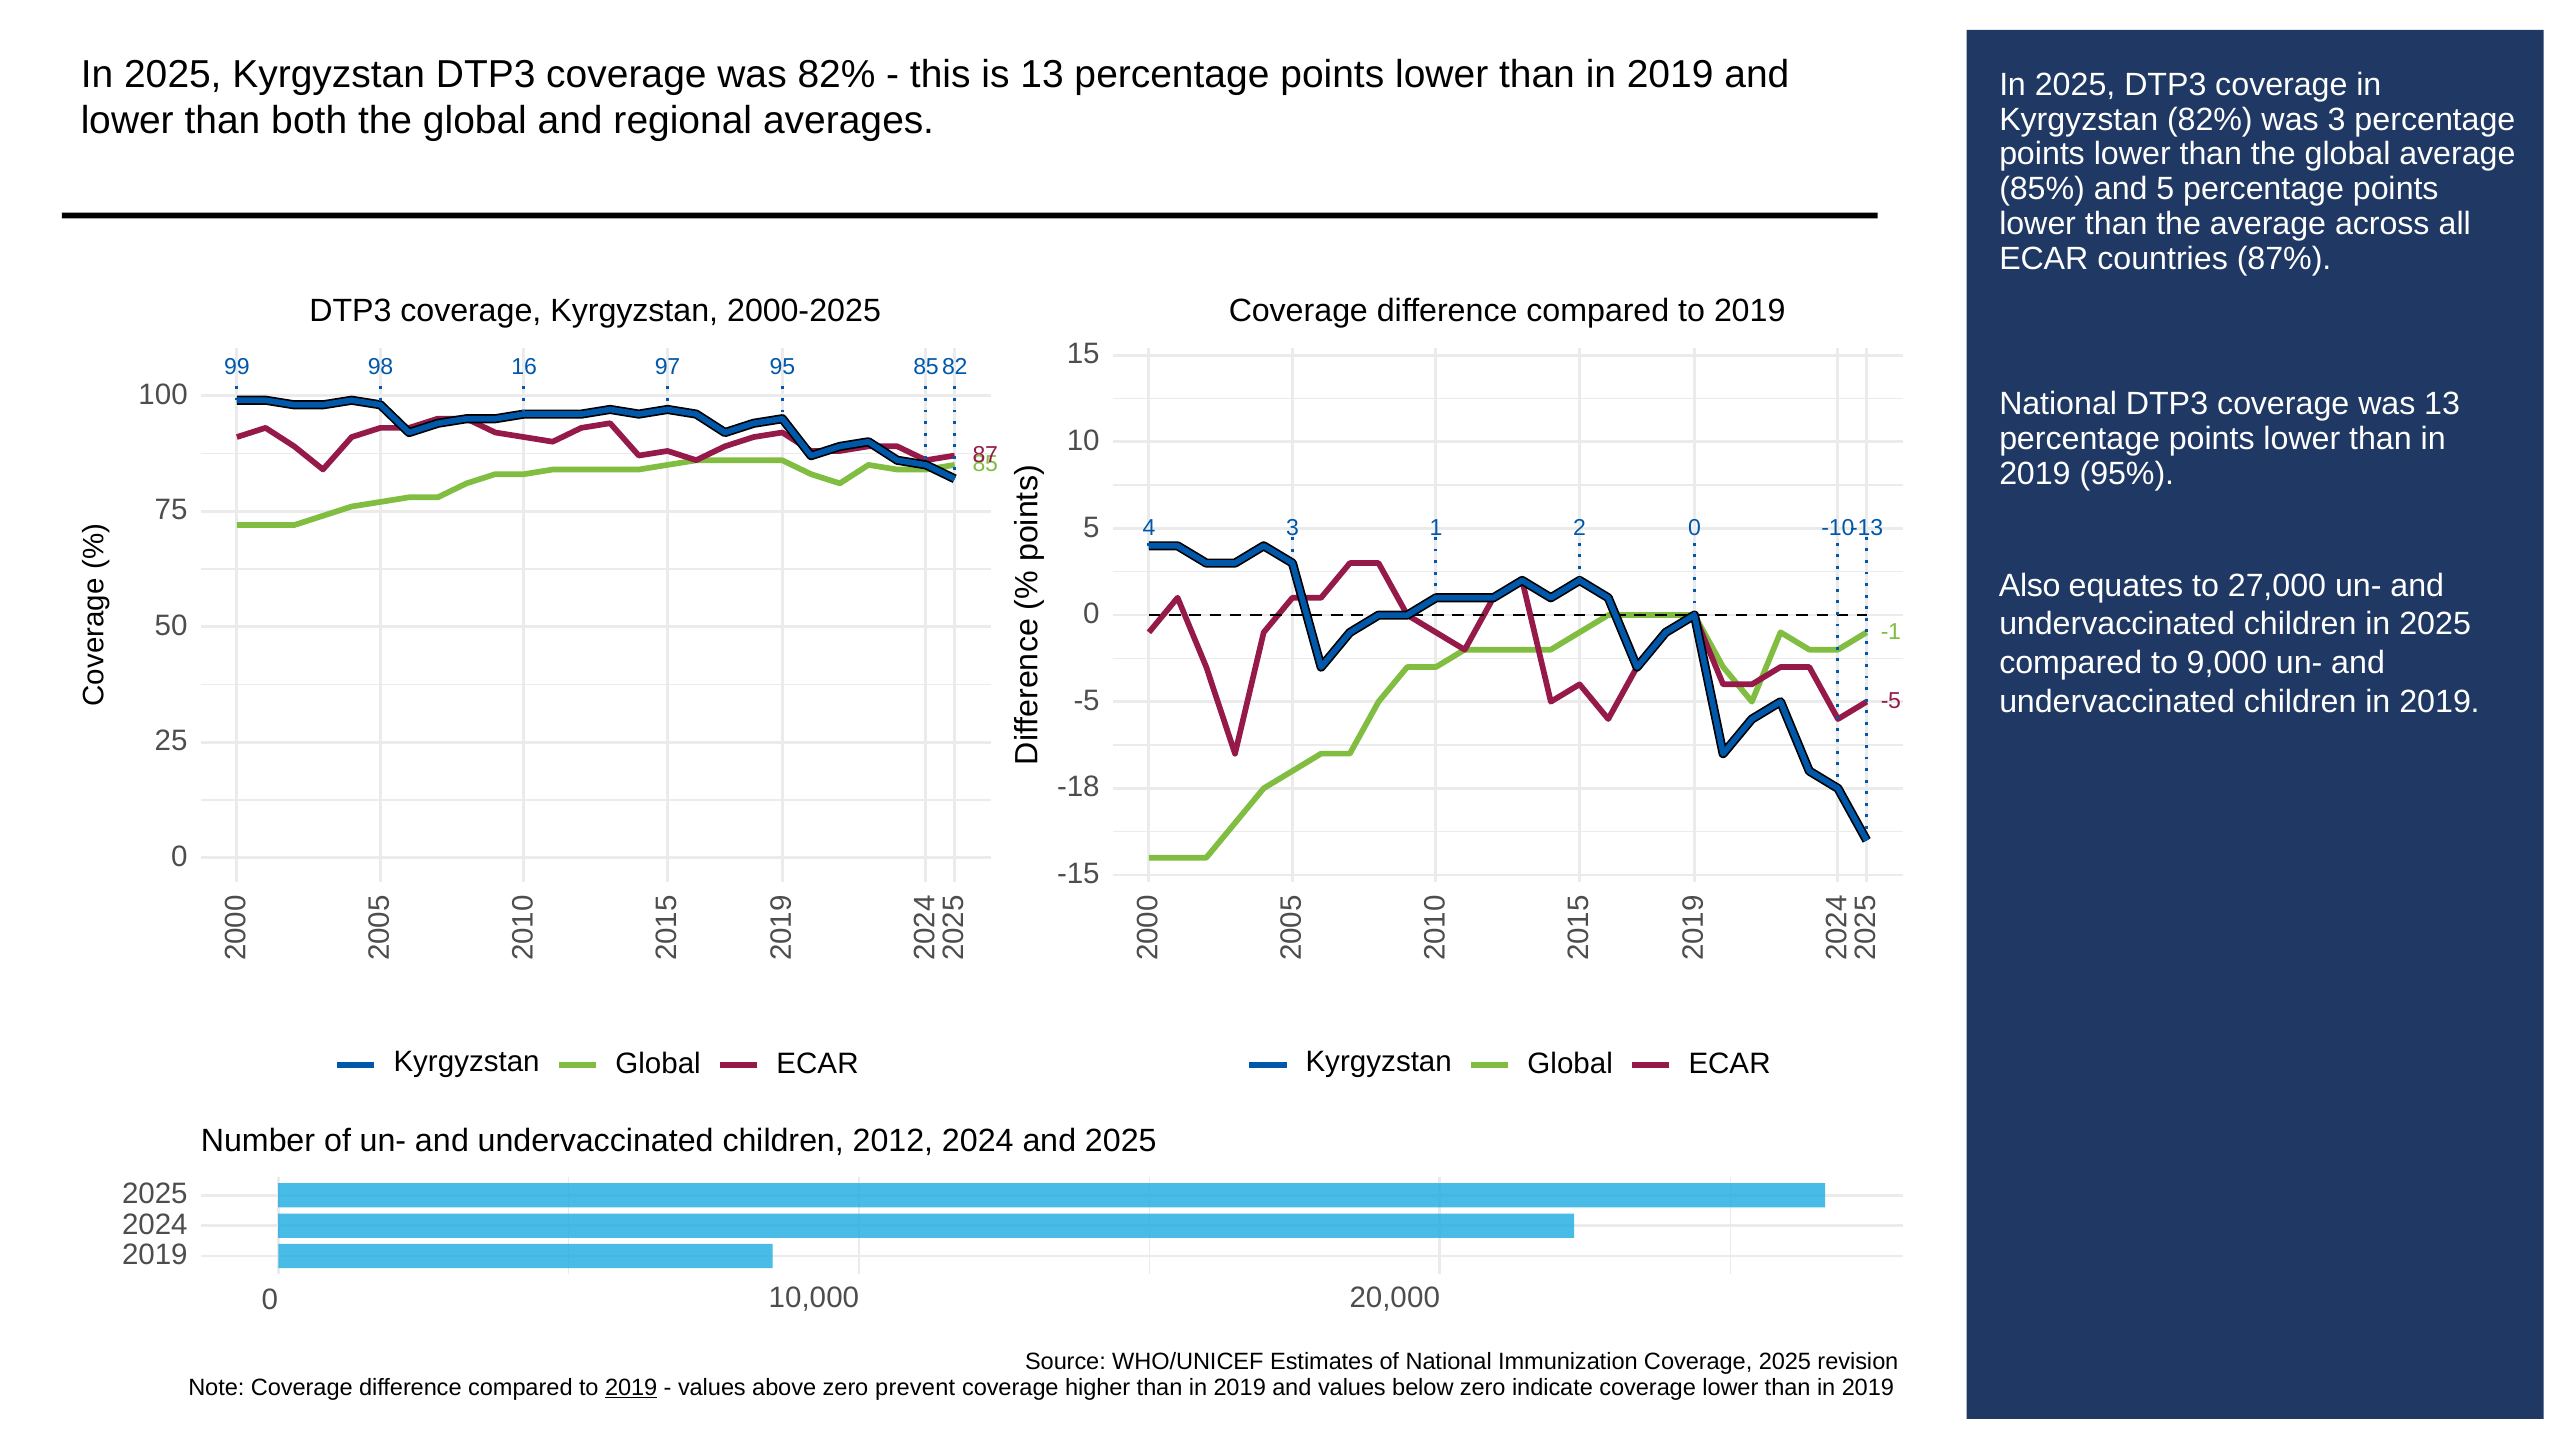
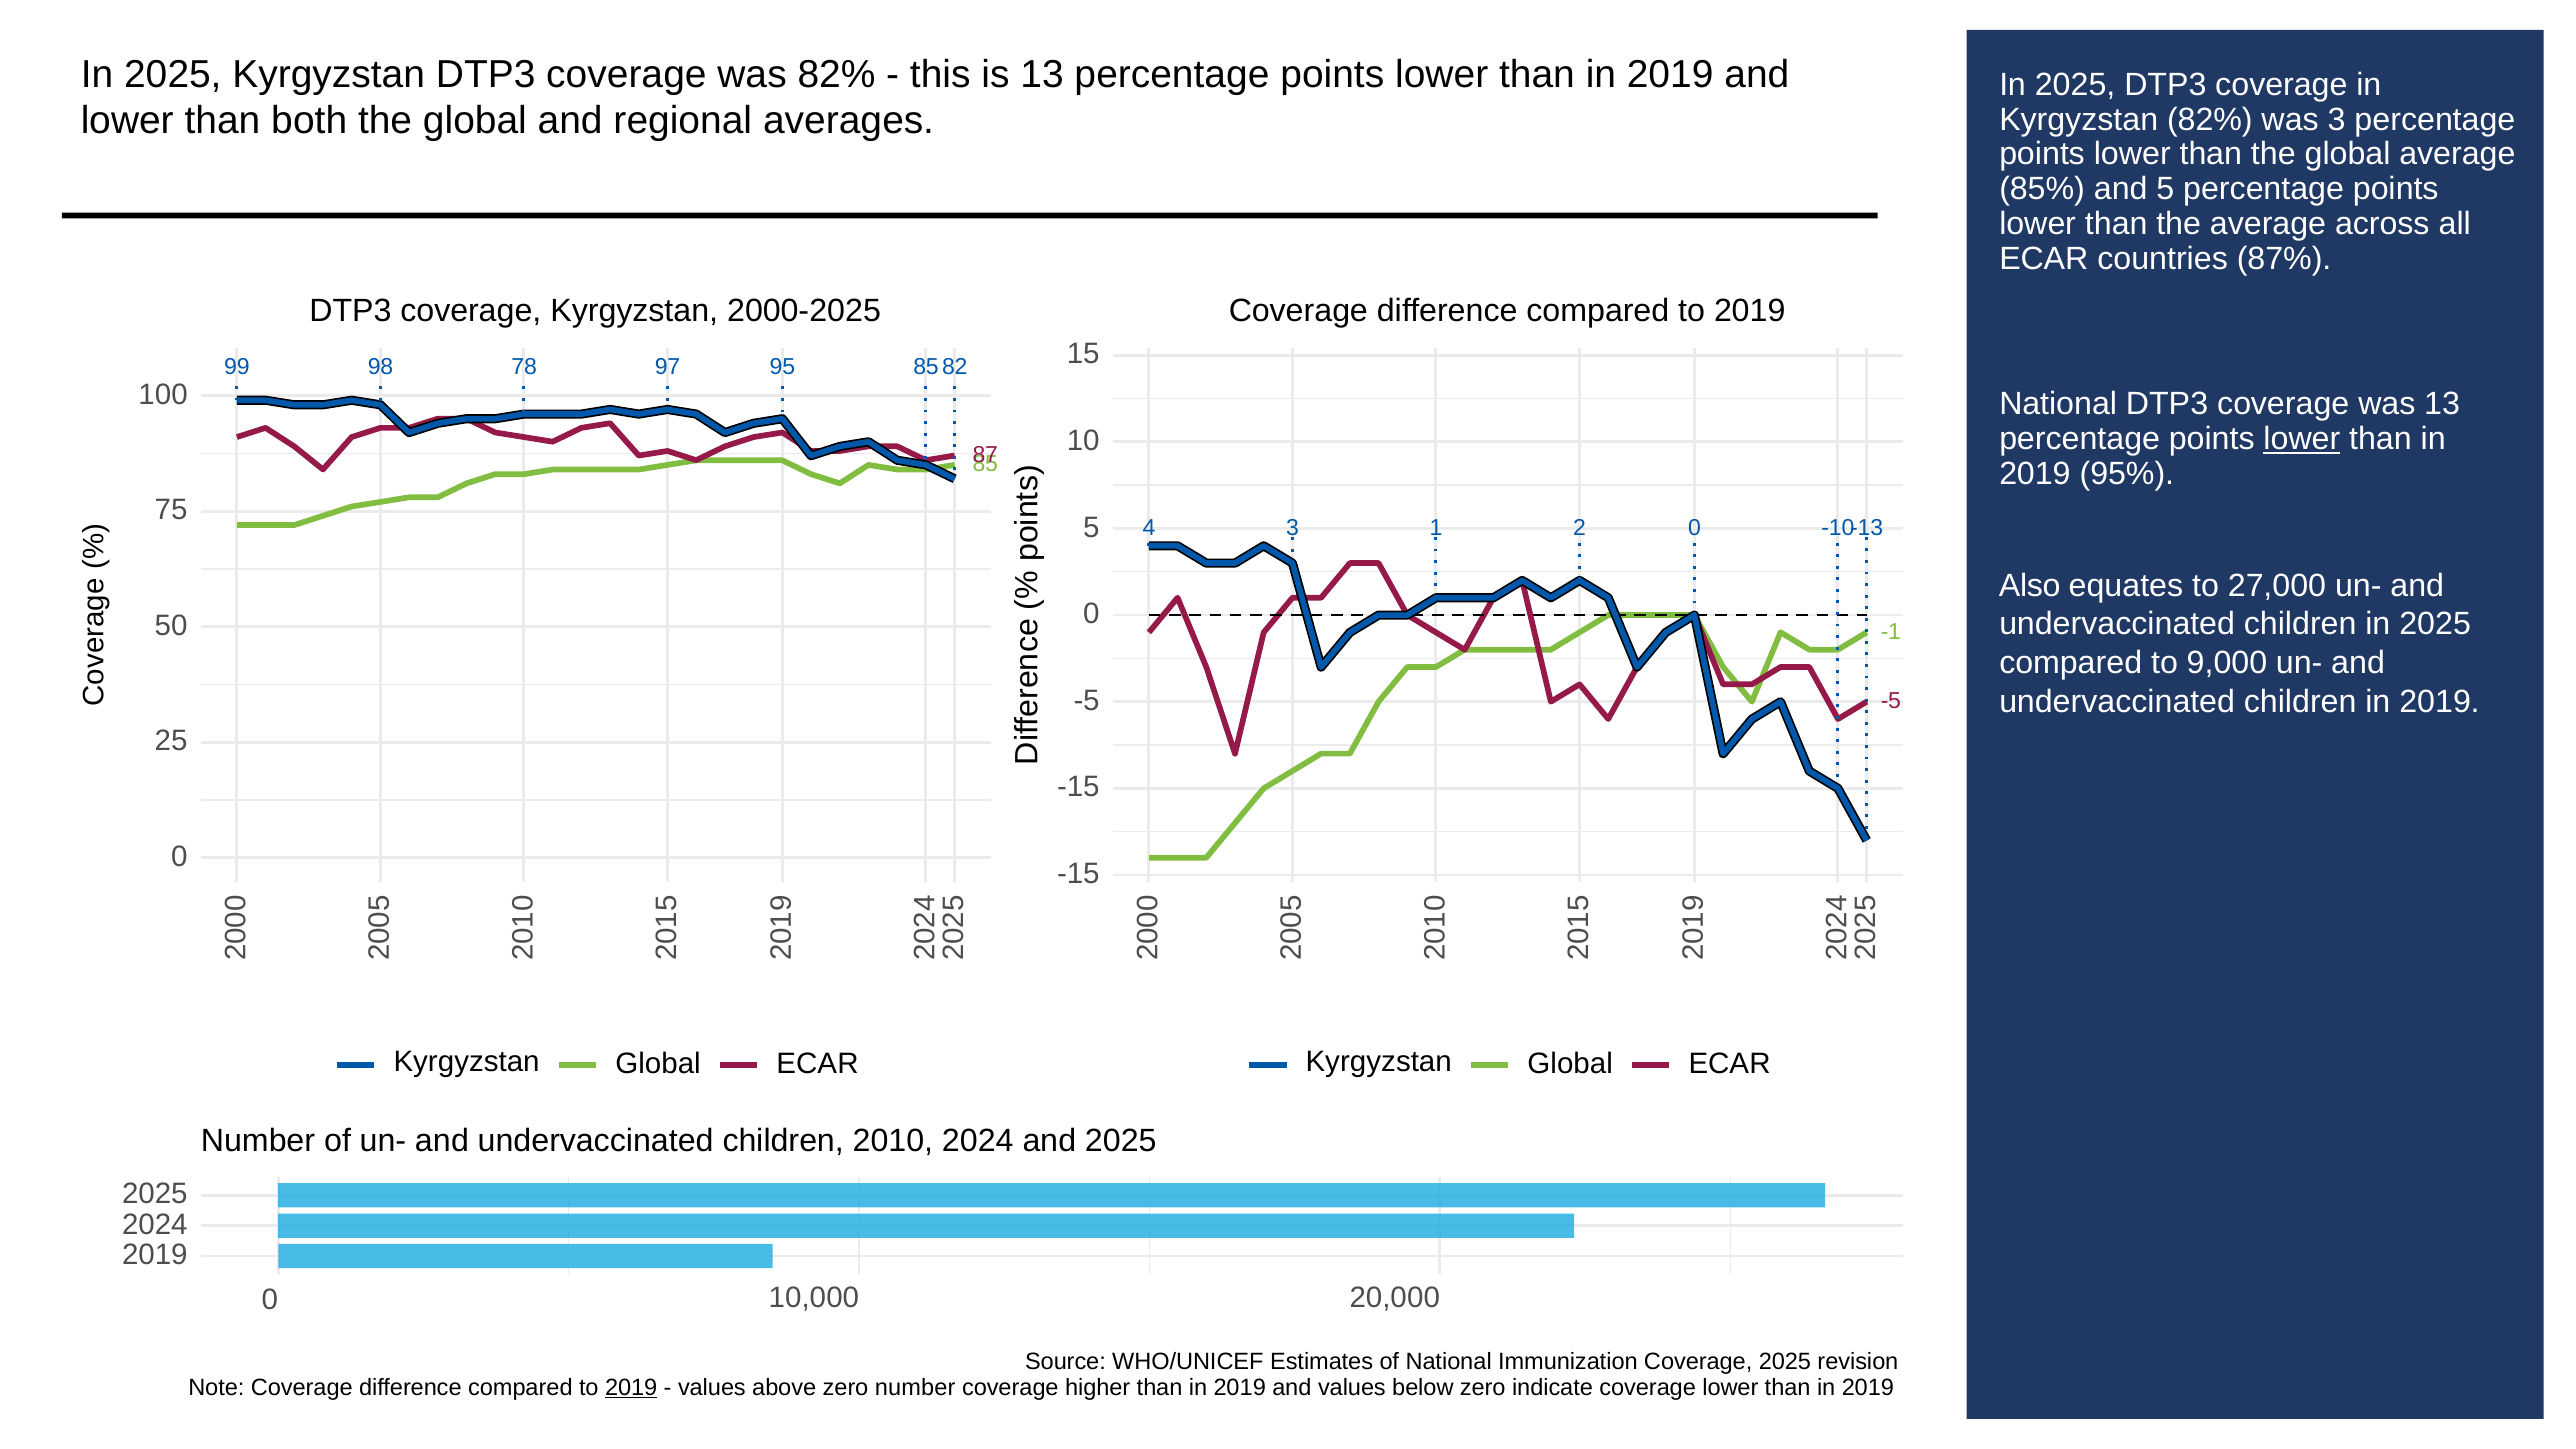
16: 16 -> 78 (524, 367)
lower underline: none -> present (2302, 439)
-18: -18 -> -15 (1078, 787)
2012: 2012 -> 2010 (893, 1141)
zero prevent: prevent -> number (915, 1387)
